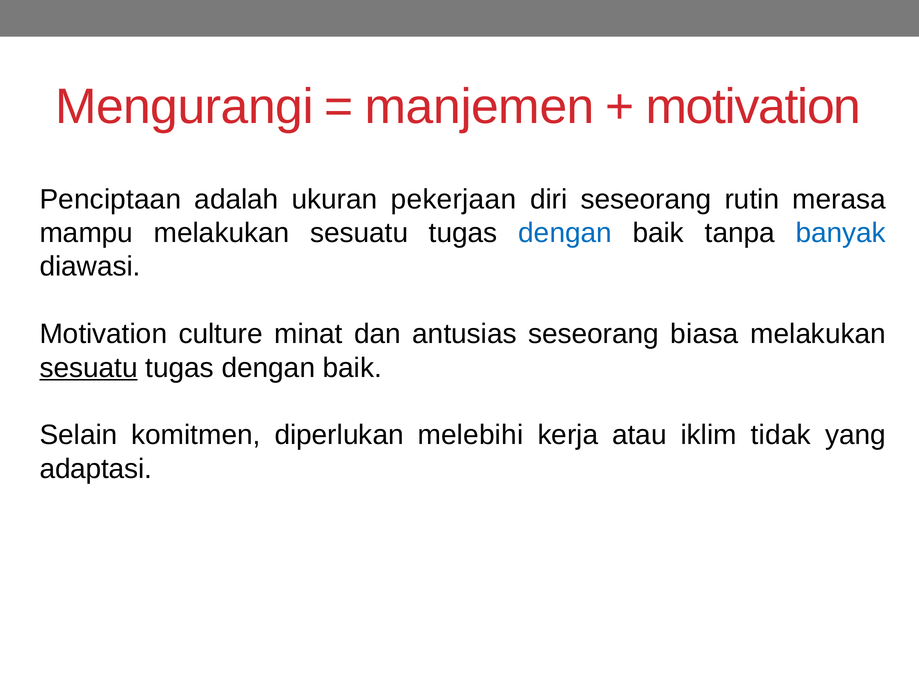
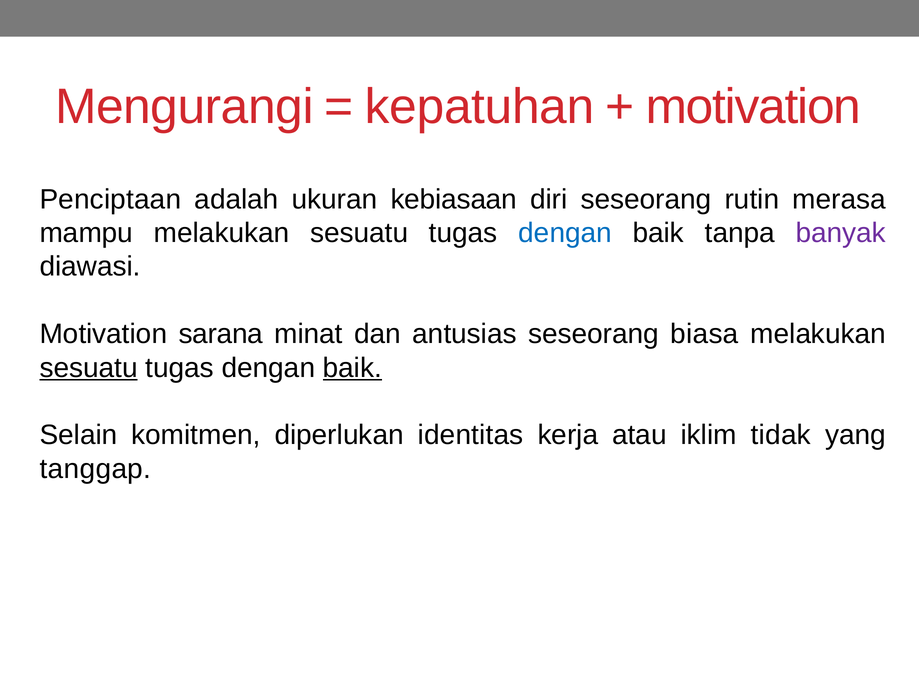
manjemen: manjemen -> kepatuhan (480, 107)
pekerjaan: pekerjaan -> kebiasaan (454, 199)
banyak colour: blue -> purple (841, 233)
culture: culture -> sarana (221, 334)
baik underline: none -> present (352, 368)
melebihi: melebihi -> identitas (471, 435)
adaptasi: adaptasi -> tanggap (95, 469)
